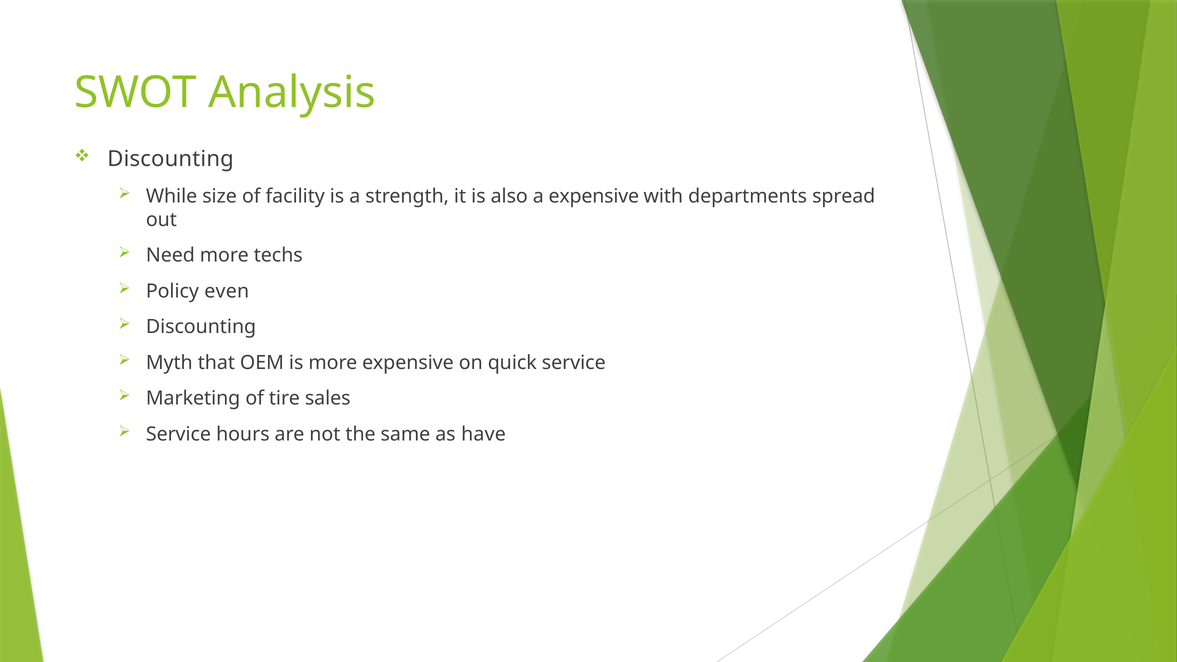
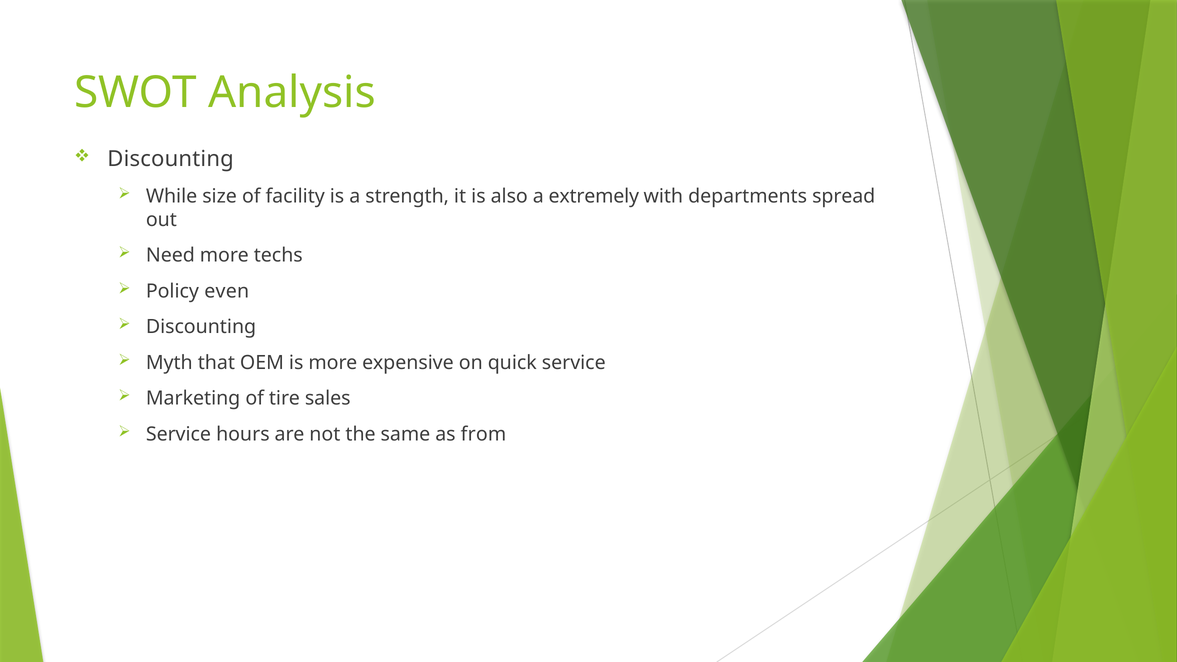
a expensive: expensive -> extremely (594, 196)
have: have -> from (483, 434)
